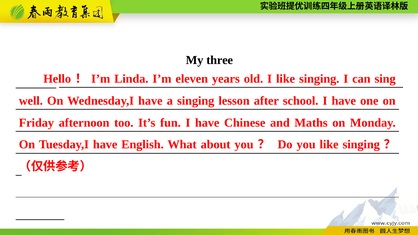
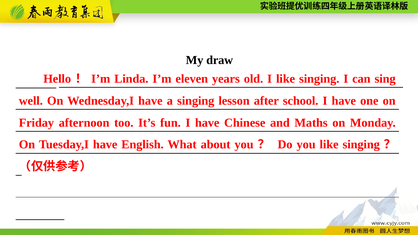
three: three -> draw (220, 60)
